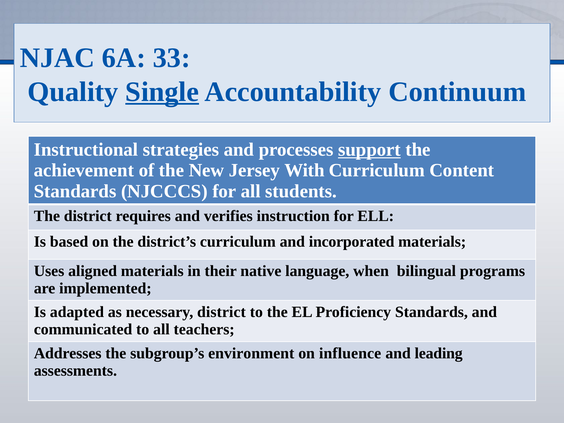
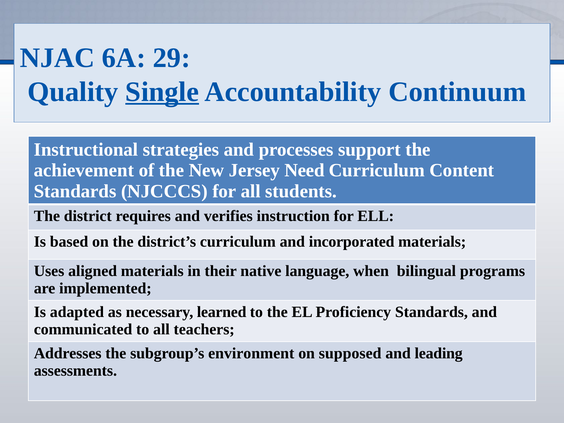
33: 33 -> 29 (172, 58)
support underline: present -> none (369, 150)
With: With -> Need (304, 170)
necessary district: district -> learned (222, 312)
influence: influence -> supposed (350, 353)
